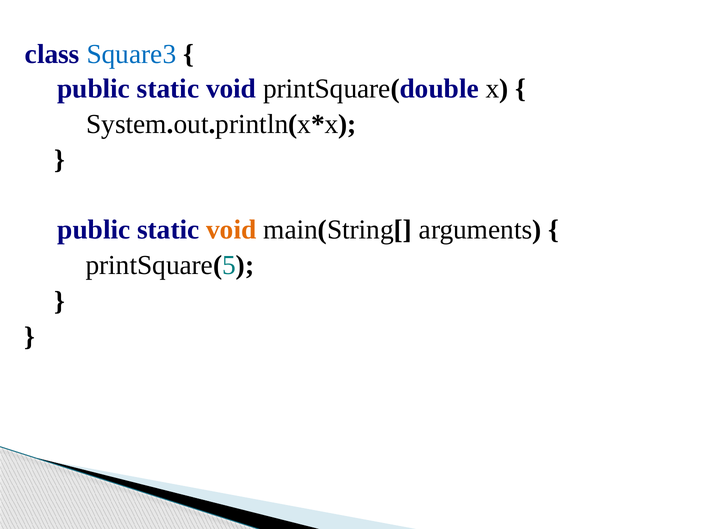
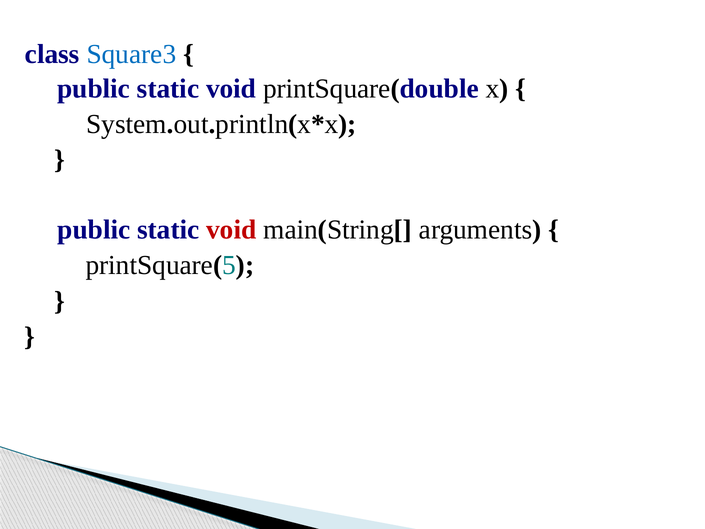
void colour: orange -> red (231, 230)
